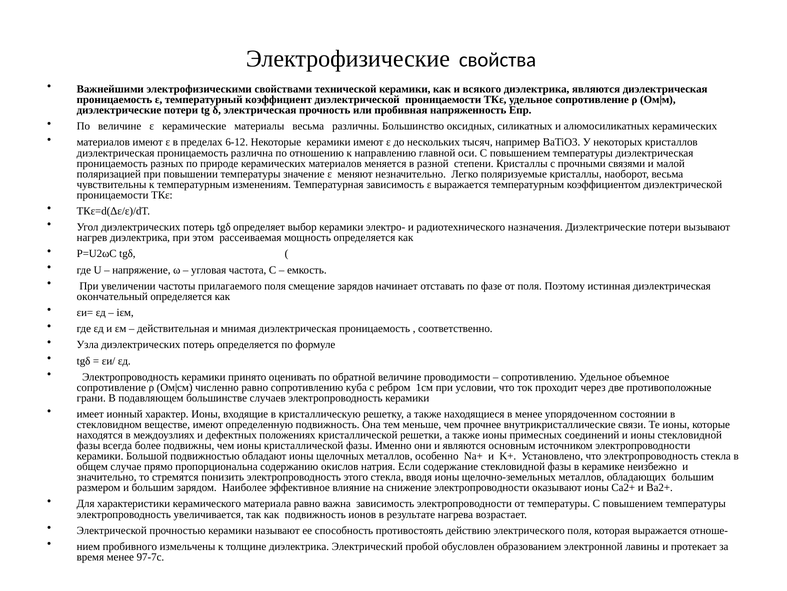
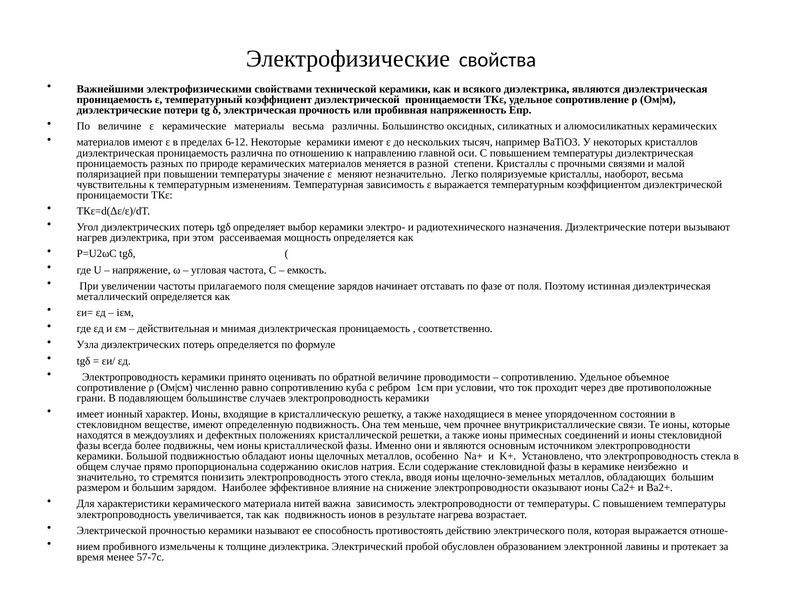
окончательный: окончательный -> металлический (112, 296)
материала равно: равно -> нитей (307, 503)
97-7с: 97-7с -> 57-7с (150, 556)
